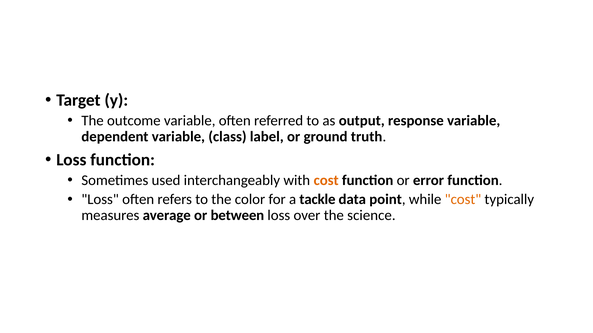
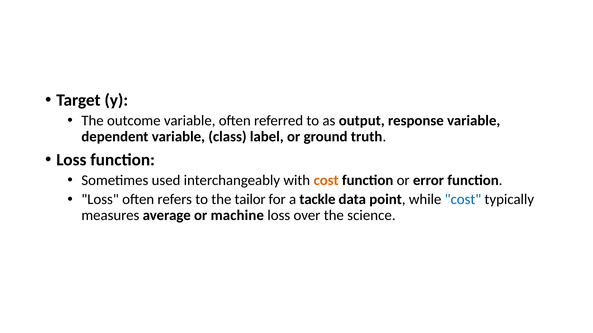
color: color -> tailor (250, 200)
cost colour: orange -> blue (463, 200)
between: between -> machine (237, 216)
